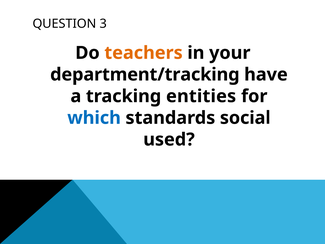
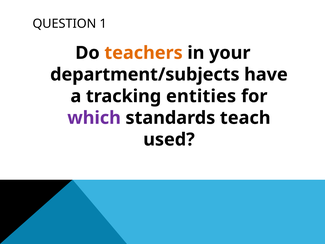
3: 3 -> 1 (103, 24)
department/tracking: department/tracking -> department/subjects (145, 74)
which colour: blue -> purple (94, 118)
social: social -> teach (245, 118)
